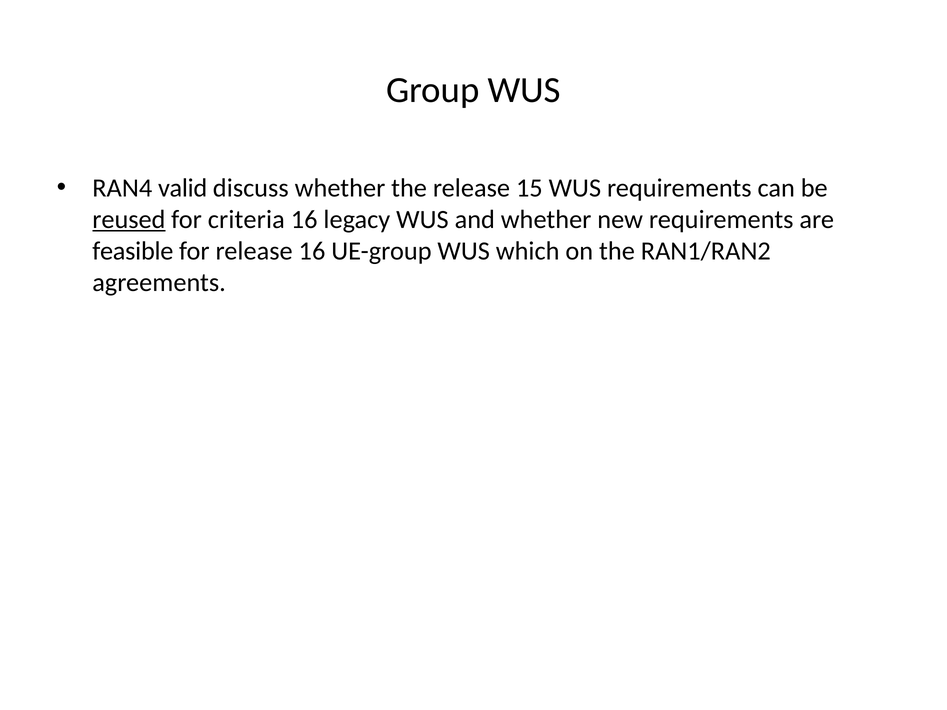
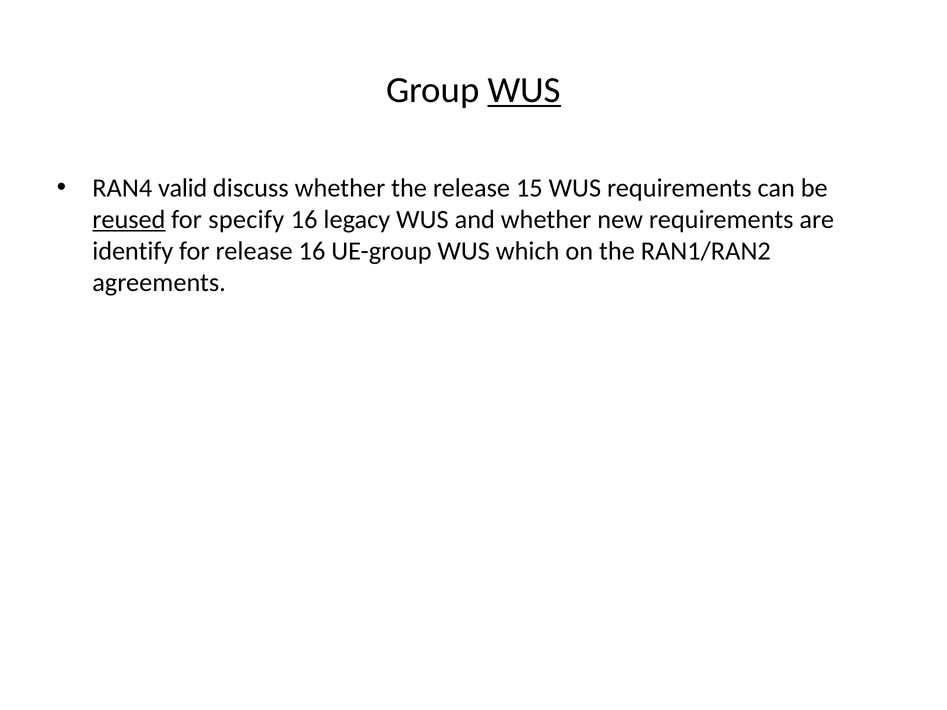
WUS underline: none -> present (524, 90)
criteria: criteria -> specify (246, 220)
feasible: feasible -> identify (133, 251)
